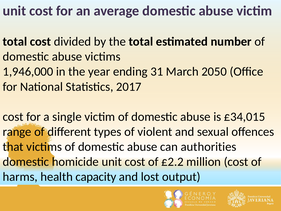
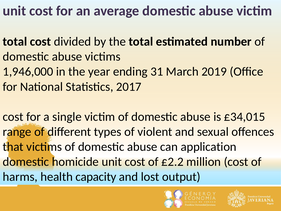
2050: 2050 -> 2019 (214, 72)
authorities: authorities -> application (209, 147)
